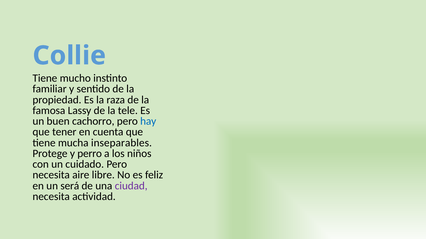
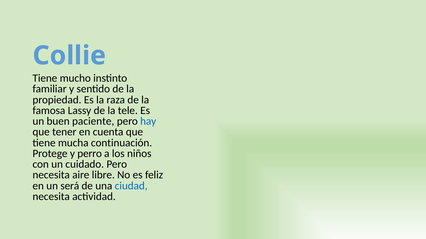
cachorro: cachorro -> paciente (93, 122)
inseparables: inseparables -> continuación (122, 143)
ciudad colour: purple -> blue (131, 186)
